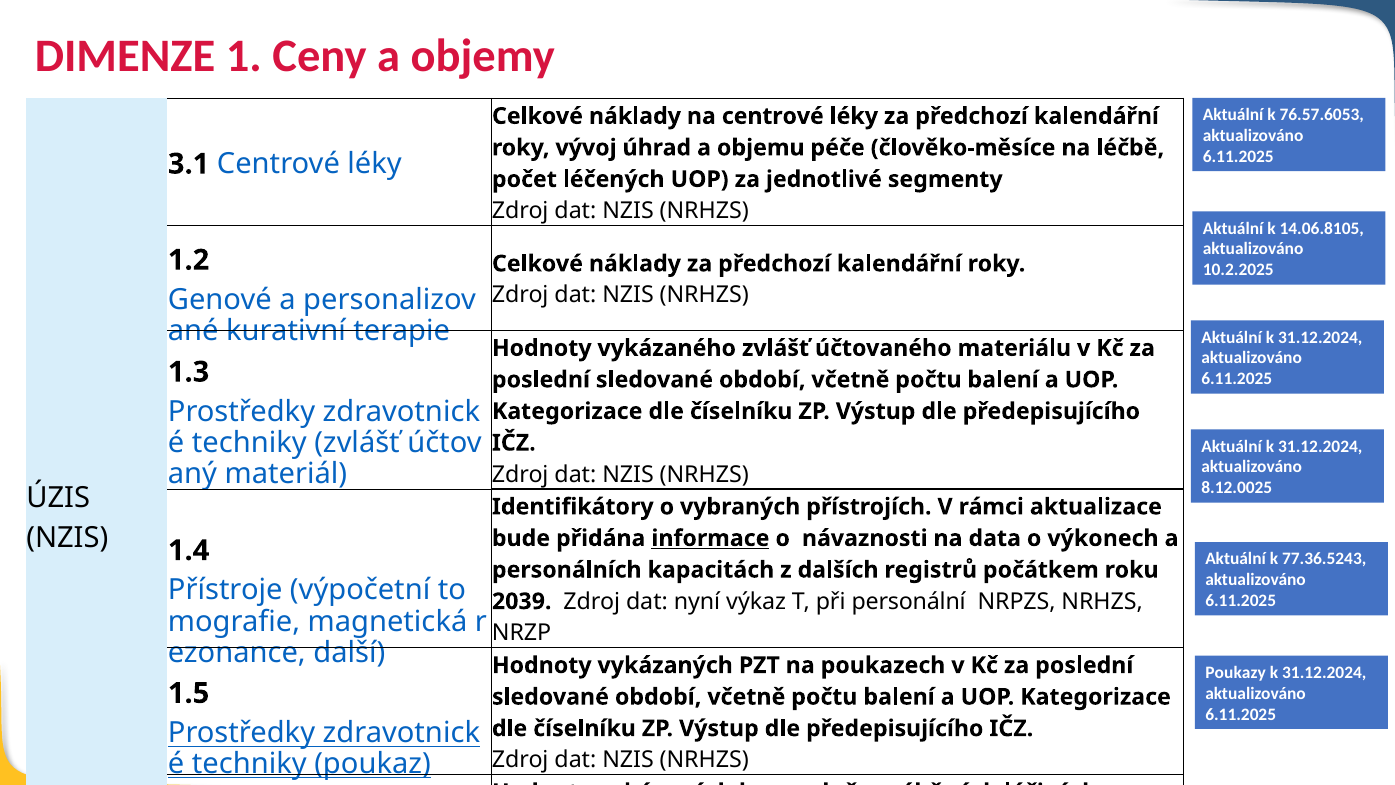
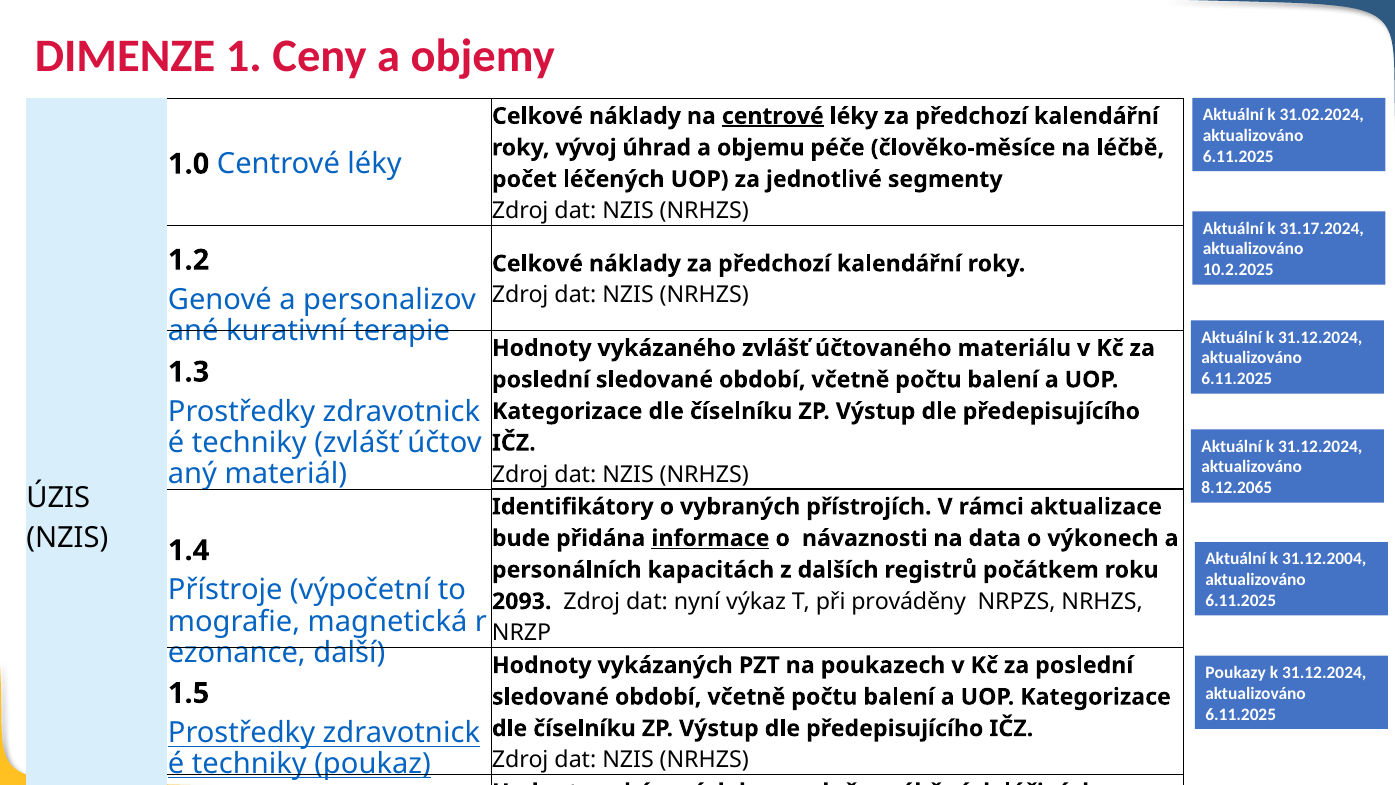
76.57.6053: 76.57.6053 -> 31.02.2024 (1322, 115)
centrové underline: none -> present (773, 116)
3.1: 3.1 -> 1.0 (189, 164)
14.06.8105: 14.06.8105 -> 31.17.2024 (1322, 228)
8.12.0025: 8.12.0025 -> 8.12.2065 (1237, 488)
77.36.5243: 77.36.5243 -> 31.12.2004 (1324, 559)
2039: 2039 -> 2093 (522, 601)
personální: personální -> prováděny (909, 601)
